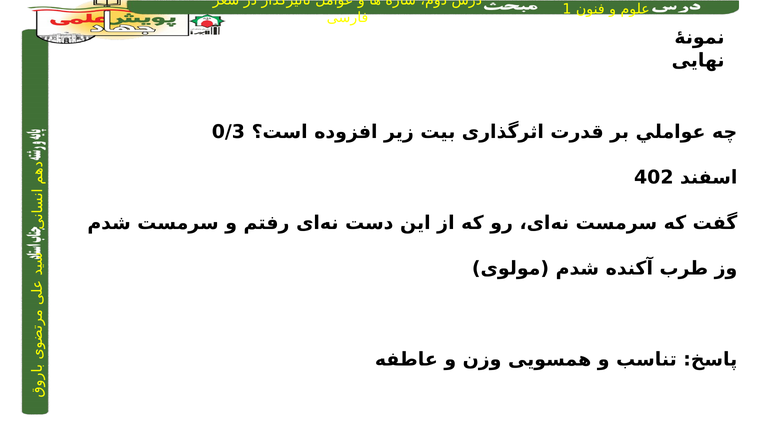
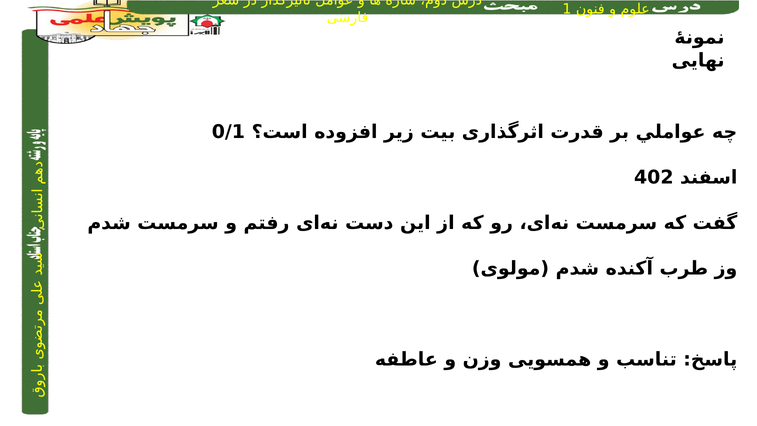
0/3: 0/3 -> 0/1 (228, 132)
